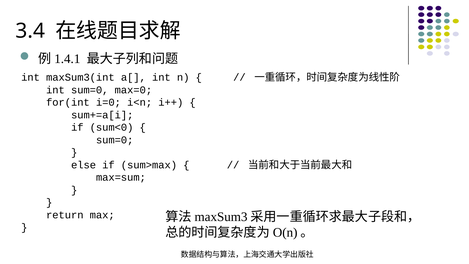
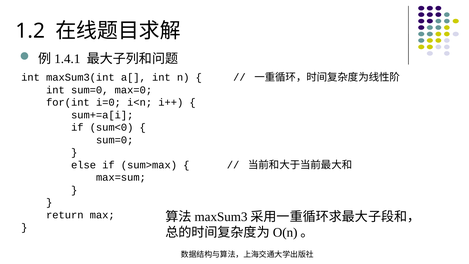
3.4: 3.4 -> 1.2 (30, 31)
